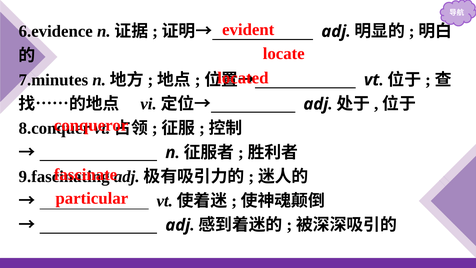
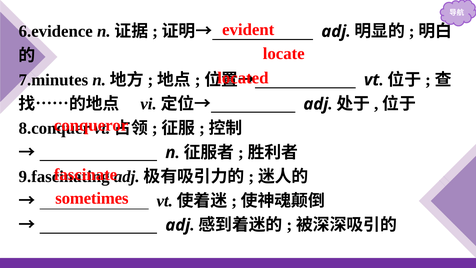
particular: particular -> sometimes (92, 198)
